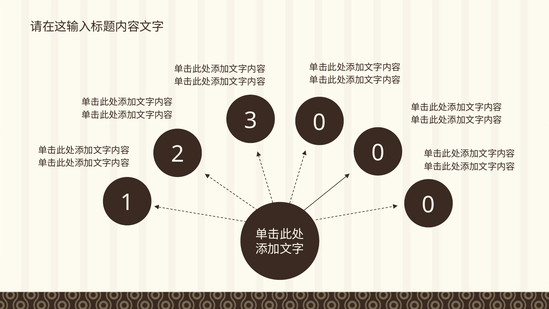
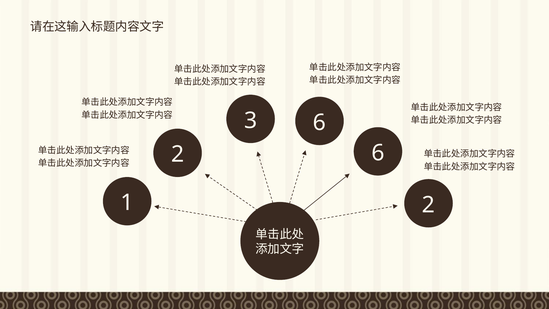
3 0: 0 -> 6 (319, 122)
2 0: 0 -> 6 (378, 153)
1 0: 0 -> 2 (428, 205)
